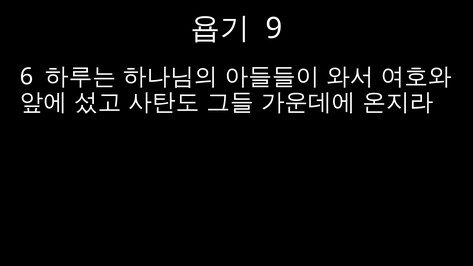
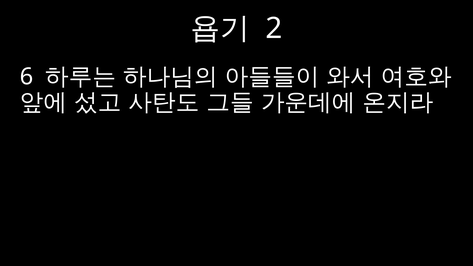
9: 9 -> 2 (274, 28)
